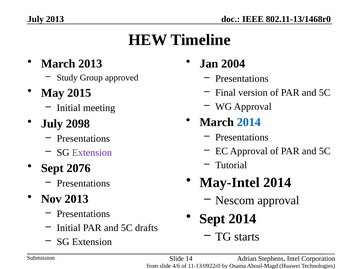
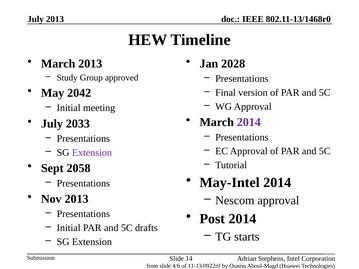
2004: 2004 -> 2028 (233, 64)
2015: 2015 -> 2042 (79, 93)
2014 colour: blue -> purple (249, 122)
2098: 2098 -> 2033 (78, 124)
2076: 2076 -> 2058 (79, 168)
Sept: Sept -> Post (212, 219)
